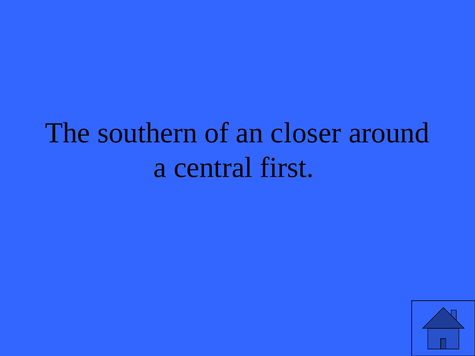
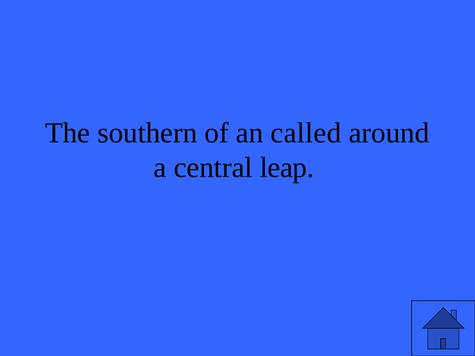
closer: closer -> called (306, 133)
first: first -> leap (287, 168)
